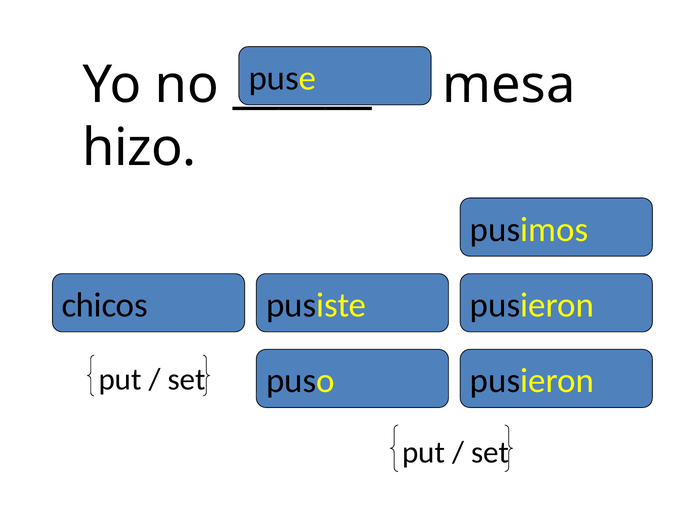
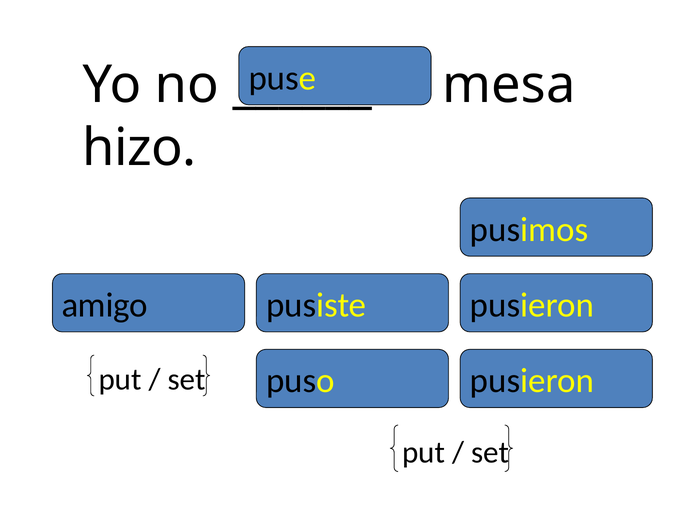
chicos: chicos -> amigo (105, 305)
